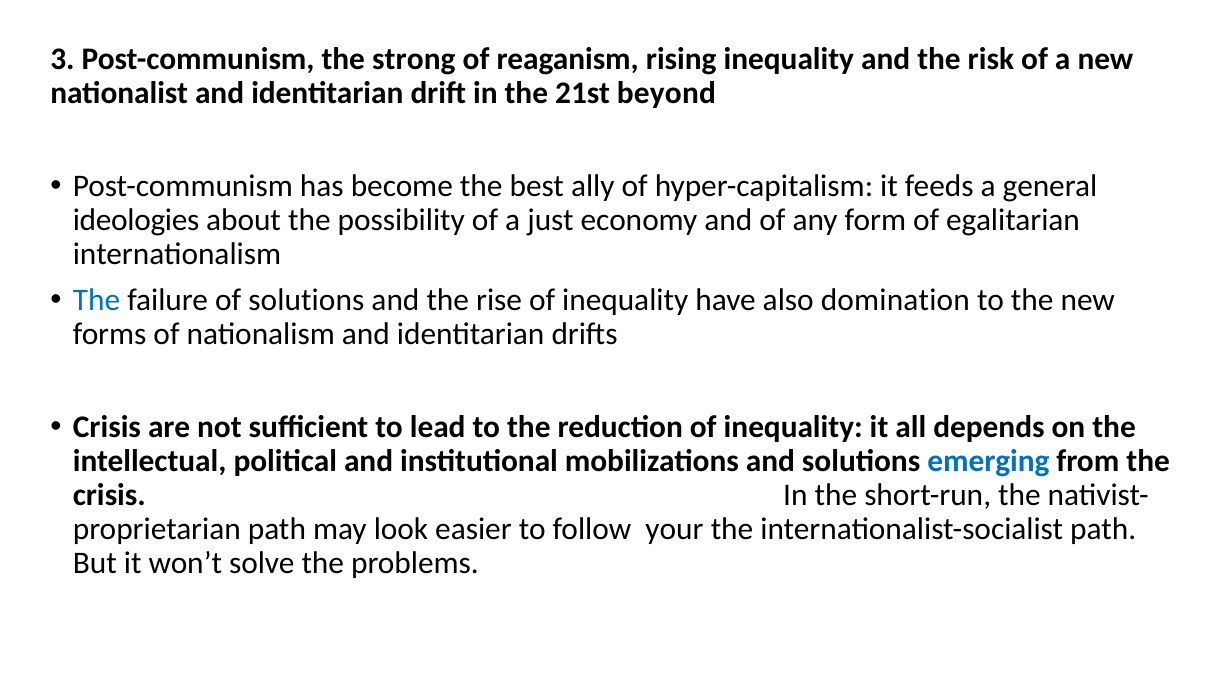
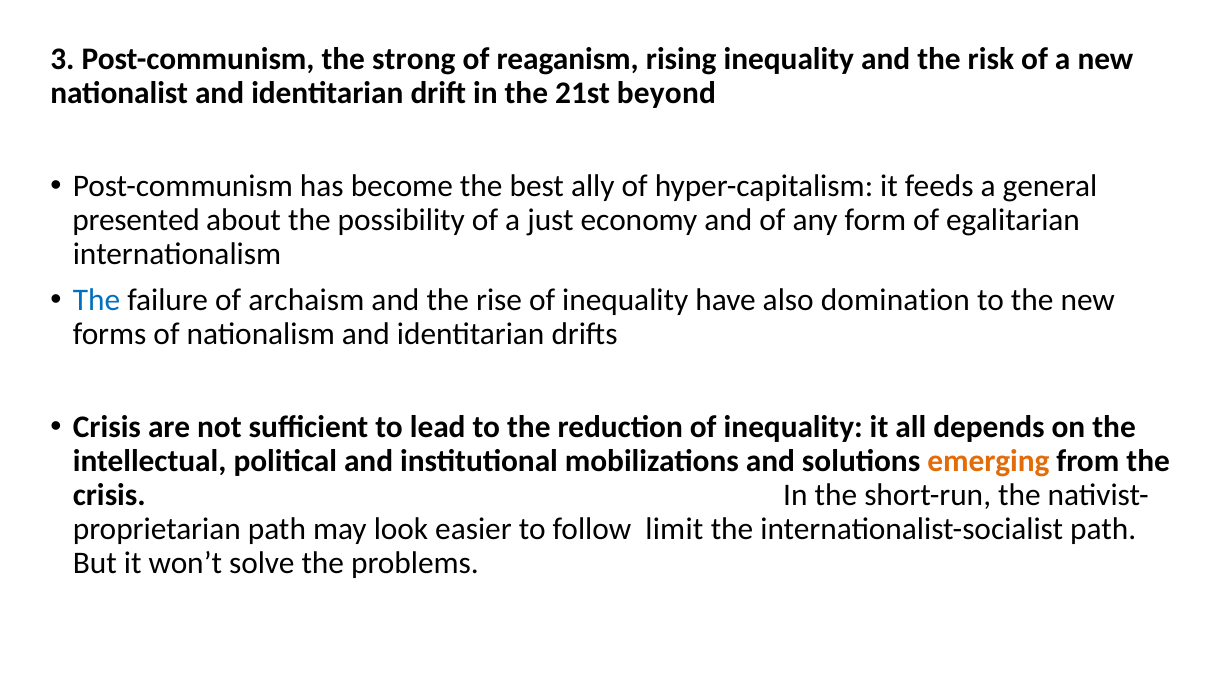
ideologies: ideologies -> presented (136, 220)
of solutions: solutions -> archaism (306, 301)
emerging colour: blue -> orange (988, 461)
your: your -> limit (674, 529)
